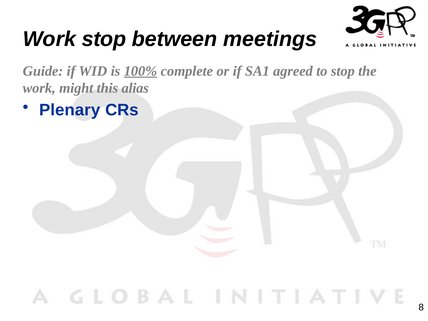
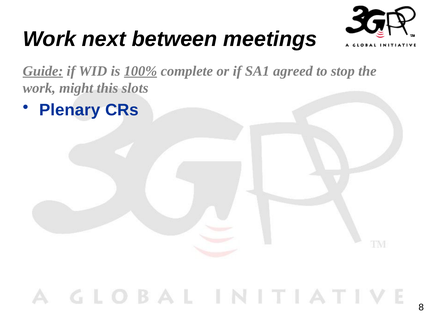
Work stop: stop -> next (104, 39)
Guide underline: none -> present (43, 71)
alias: alias -> slots (135, 88)
